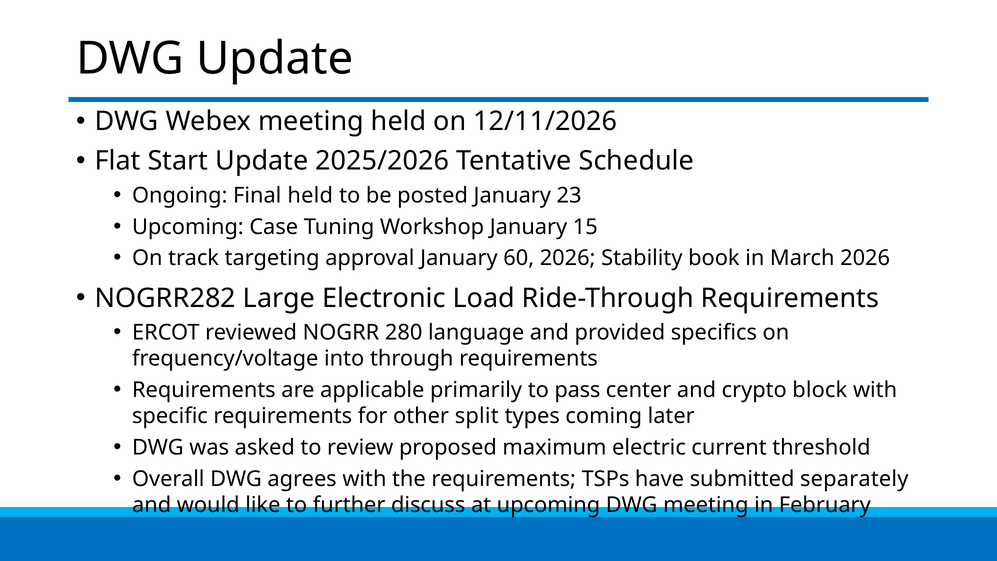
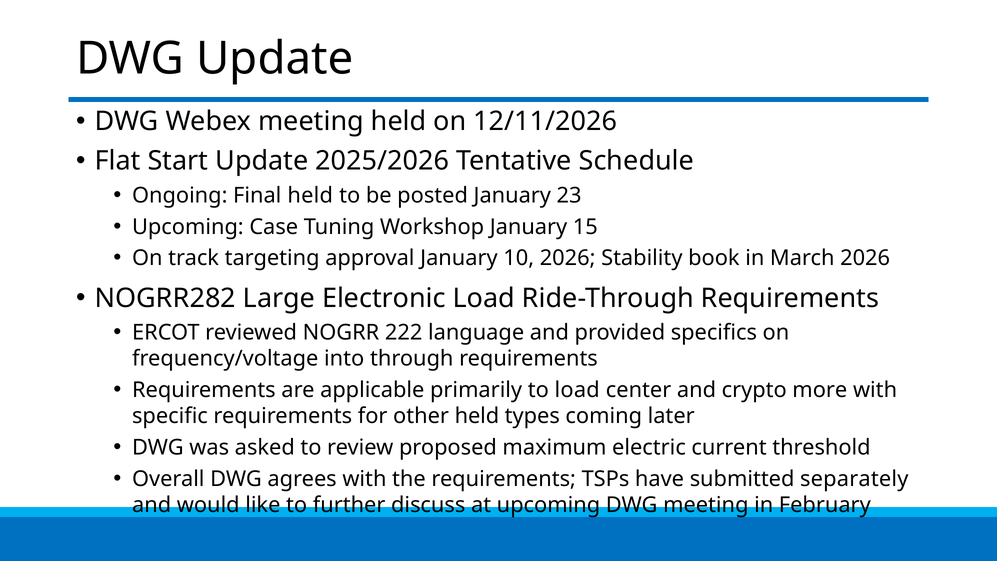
60: 60 -> 10 (519, 258)
280: 280 -> 222 (404, 332)
to pass: pass -> load (577, 390)
block: block -> more (820, 390)
other split: split -> held (477, 416)
